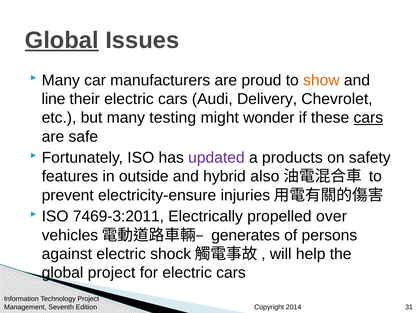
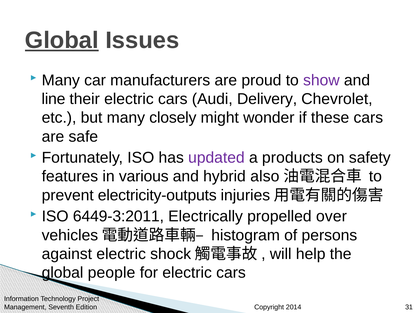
show colour: orange -> purple (321, 80)
testing: testing -> closely (173, 118)
cars underline: present -> none (368, 118)
outside: outside -> various (144, 176)
electricity-ensure: electricity-ensure -> electricity-outputs (157, 195)
7469-3:2011: 7469-3:2011 -> 6449-3:2011 (118, 216)
generates: generates -> histogram (246, 235)
global project: project -> people (112, 273)
